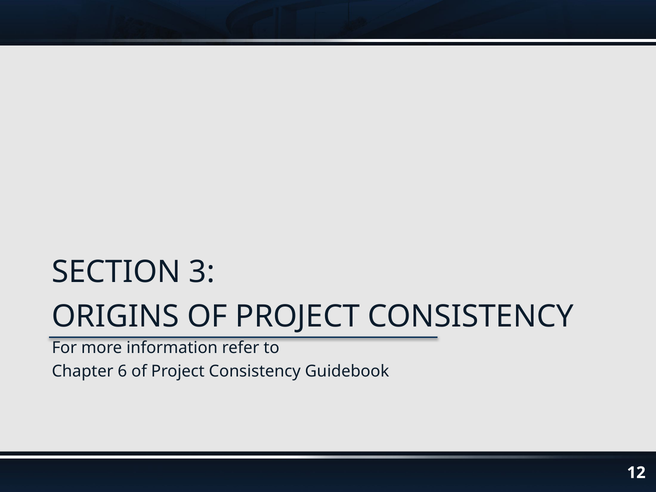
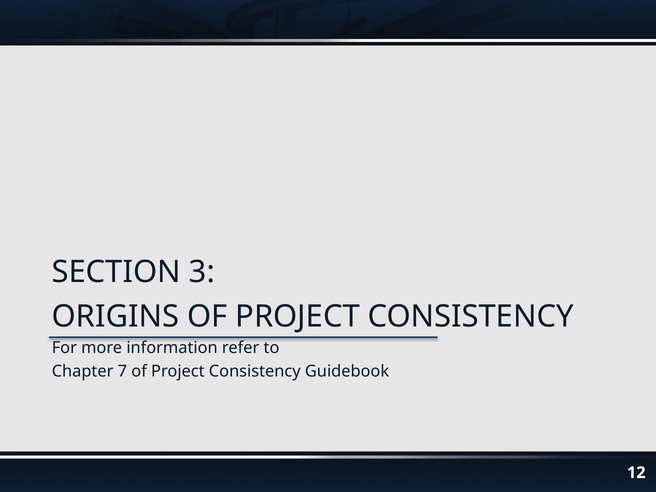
6: 6 -> 7 (122, 371)
